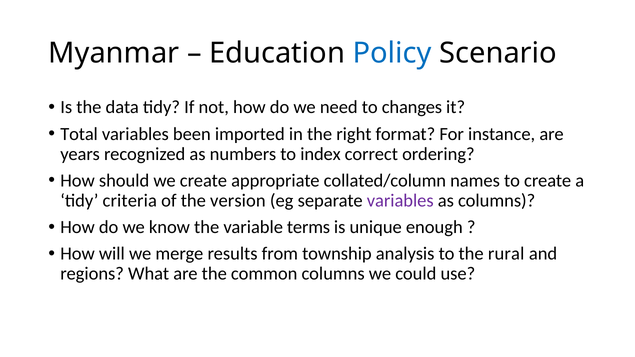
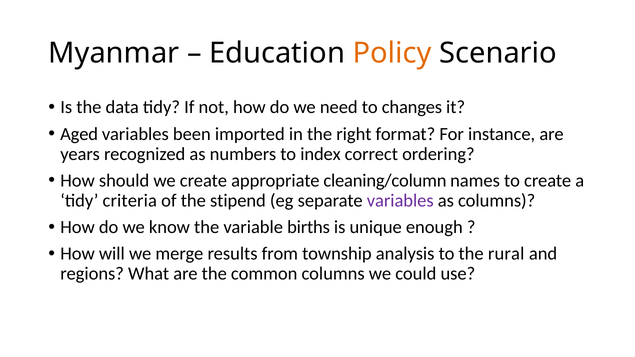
Policy colour: blue -> orange (392, 53)
Total: Total -> Aged (79, 134)
collated/column: collated/column -> cleaning/column (385, 181)
version: version -> stipend (238, 201)
terms: terms -> births (309, 227)
